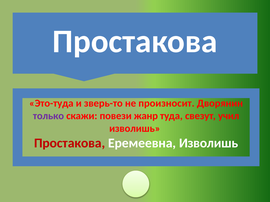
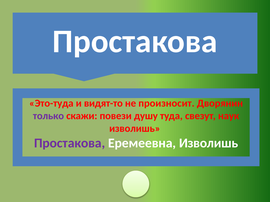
зверь-то: зверь-то -> видят-то (103, 104)
жанр: жанр -> душу (146, 116)
учил: учил -> наук (229, 116)
Простакова colour: red -> purple (70, 143)
